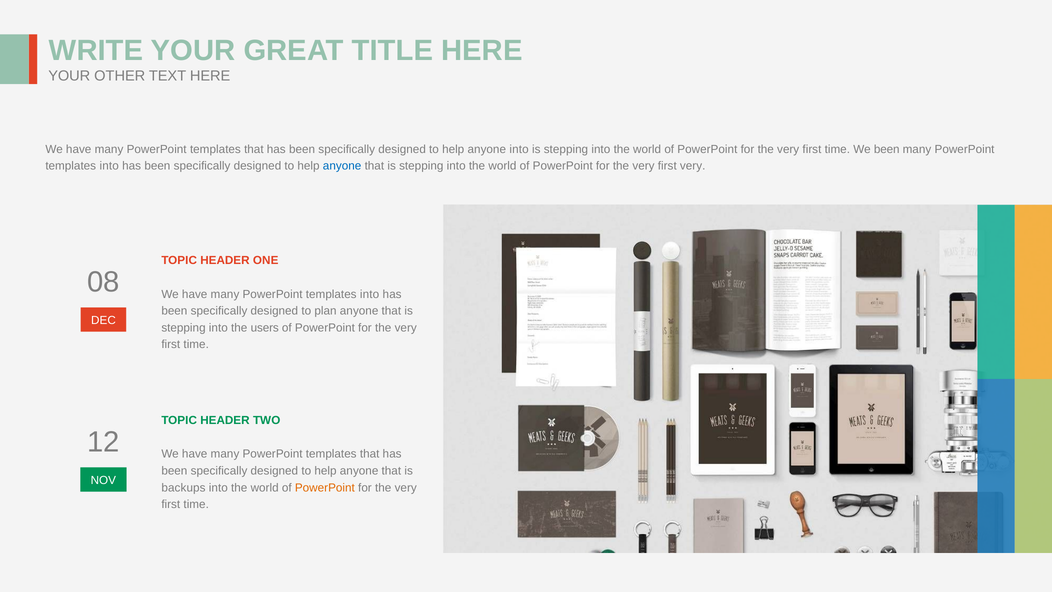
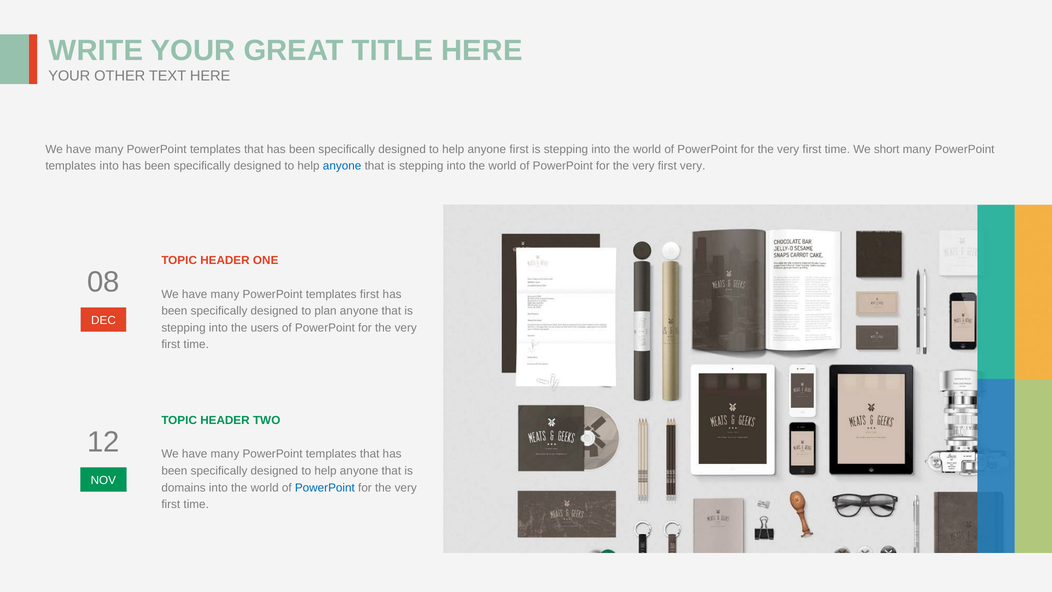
anyone into: into -> first (519, 149)
We been: been -> short (887, 149)
into: into -> first (370, 294)
backups: backups -> domains (184, 487)
PowerPoint colour: orange -> blue (325, 487)
